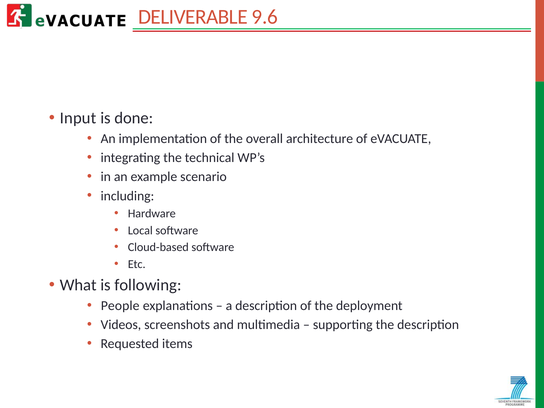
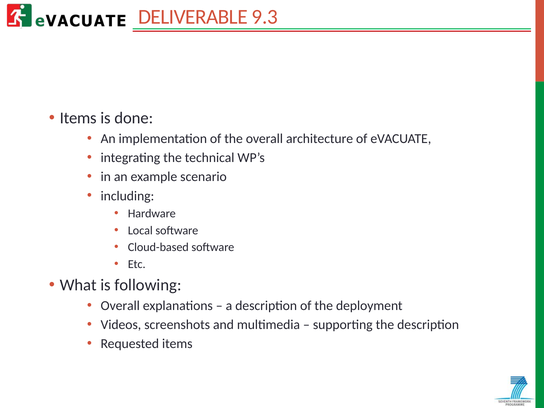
9.6: 9.6 -> 9.3 (265, 17)
Input: Input -> Items (78, 118)
People: People -> Overall (120, 306)
